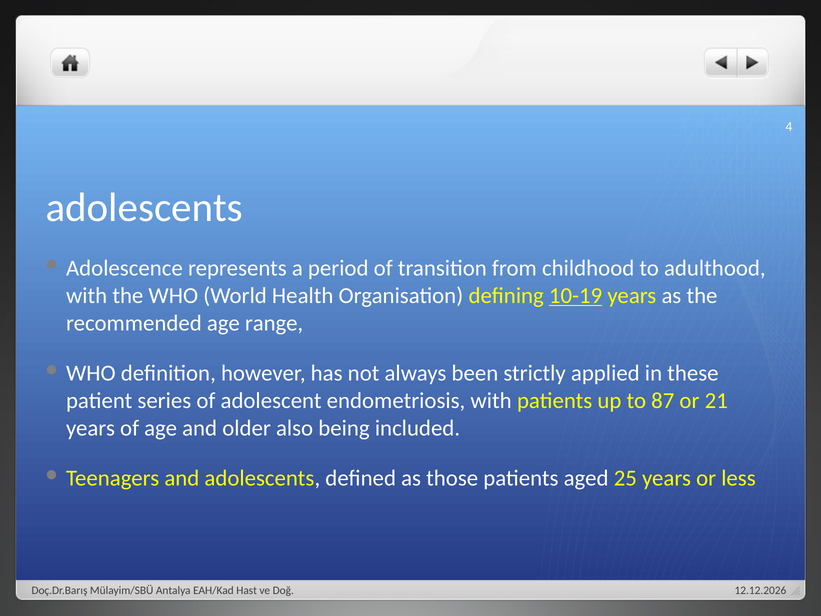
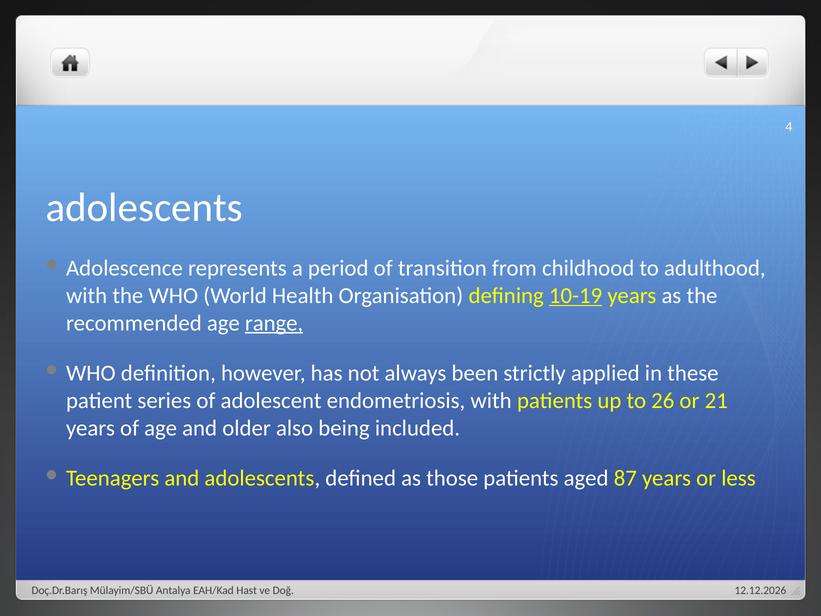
range underline: none -> present (274, 323)
87: 87 -> 26 (663, 401)
25: 25 -> 87 (625, 478)
